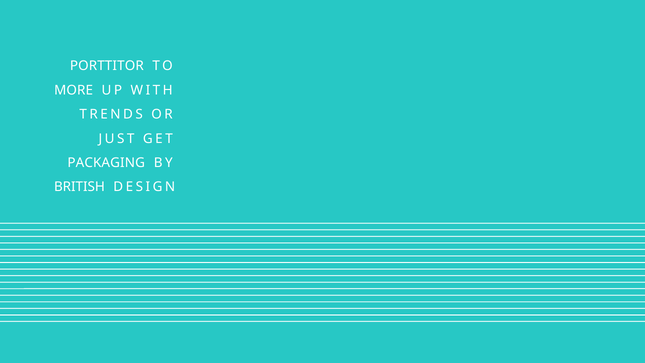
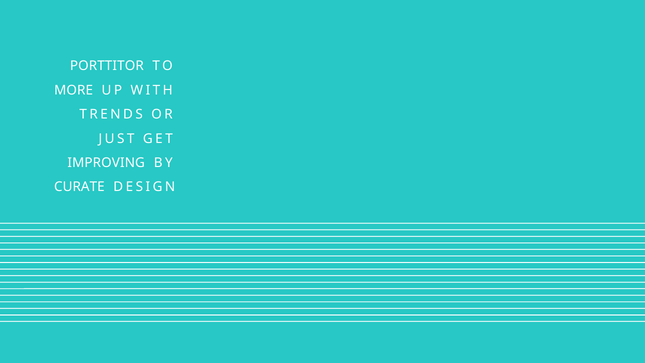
PACKAGING: PACKAGING -> IMPROVING (106, 163)
BRITISH: BRITISH -> CURATE (79, 187)
